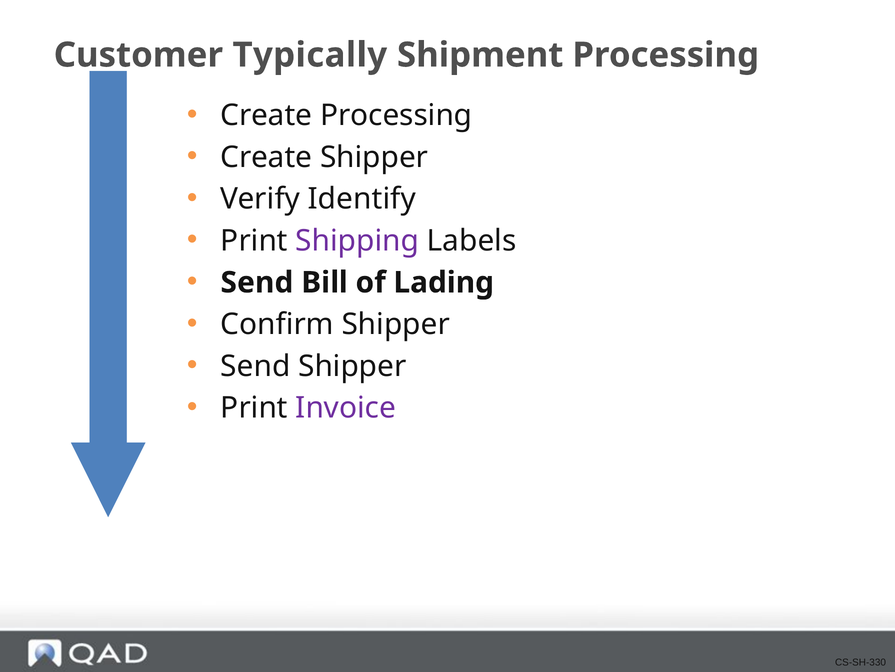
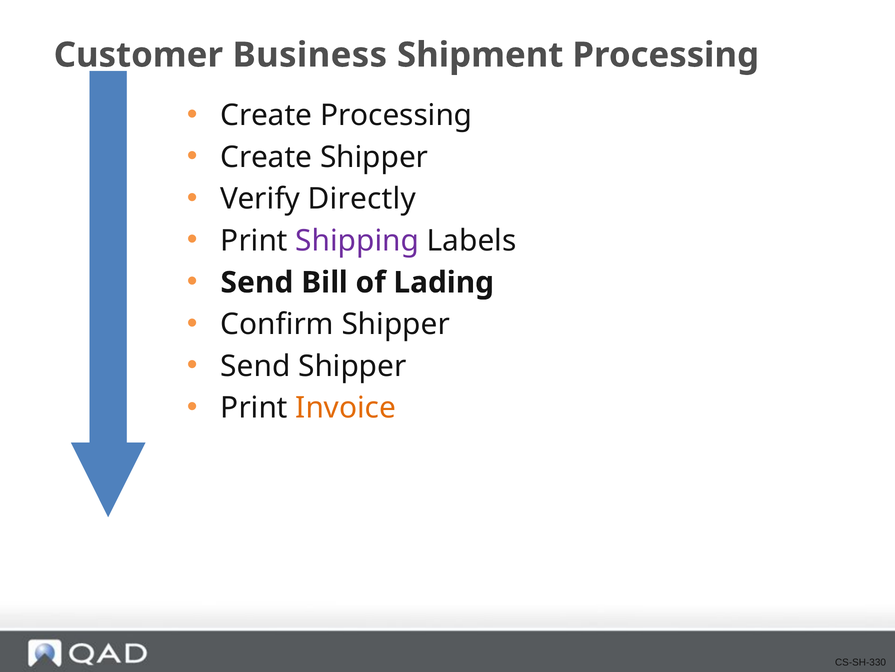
Typically: Typically -> Business (310, 55)
Identify: Identify -> Directly (362, 199)
Invoice colour: purple -> orange (346, 408)
